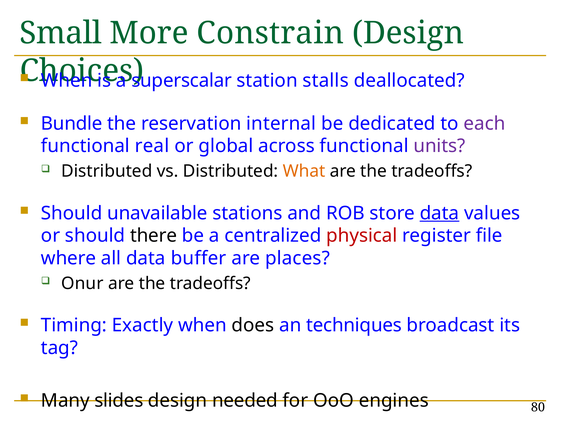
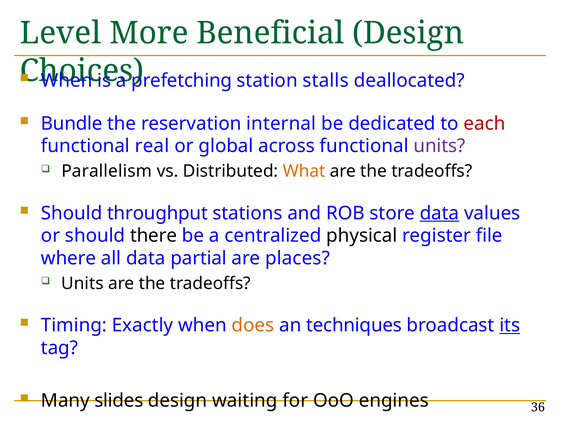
Small: Small -> Level (60, 33)
Constrain: Constrain -> Beneficial (270, 33)
superscalar: superscalar -> prefetching (182, 81)
each colour: purple -> red (484, 123)
Distributed: Distributed -> Parallelism (107, 171)
unavailable: unavailable -> throughput (157, 213)
physical colour: red -> black (362, 236)
buffer: buffer -> partial (199, 258)
Onur: Onur -> Units (82, 283)
does colour: black -> orange (253, 325)
its underline: none -> present (510, 325)
needed: needed -> waiting (245, 401)
80: 80 -> 36 (538, 407)
